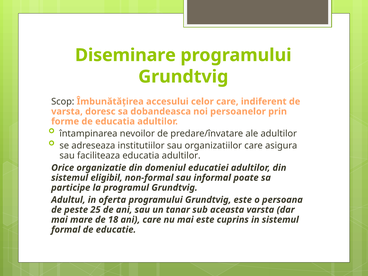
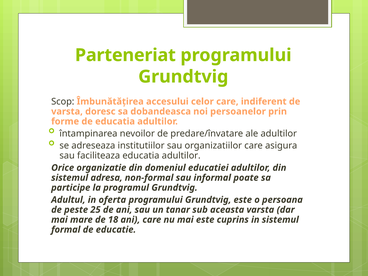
Diseminare: Diseminare -> Parteneriat (125, 55)
eligibil: eligibil -> adresa (107, 178)
